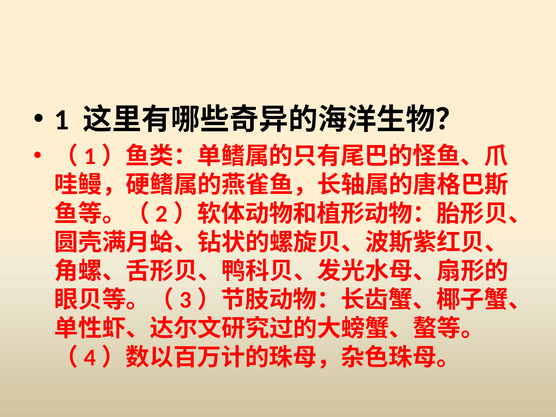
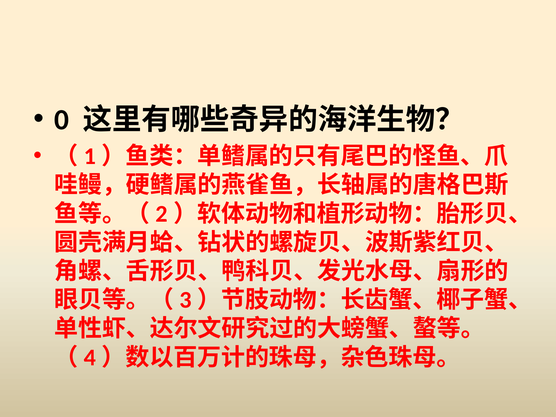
1: 1 -> 0 (62, 120)
